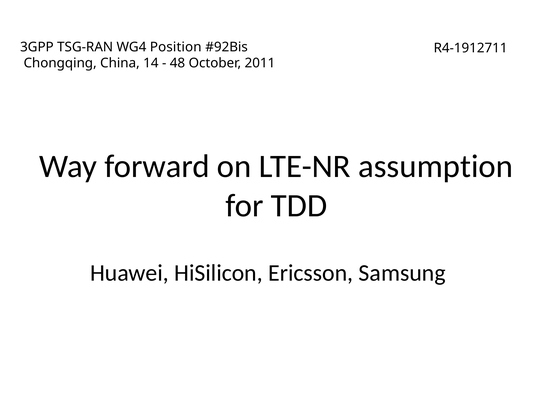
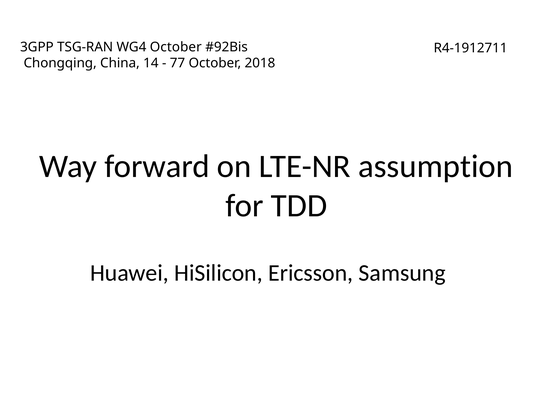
WG4 Position: Position -> October (176, 47)
48: 48 -> 77 (177, 63)
2011: 2011 -> 2018 (260, 63)
